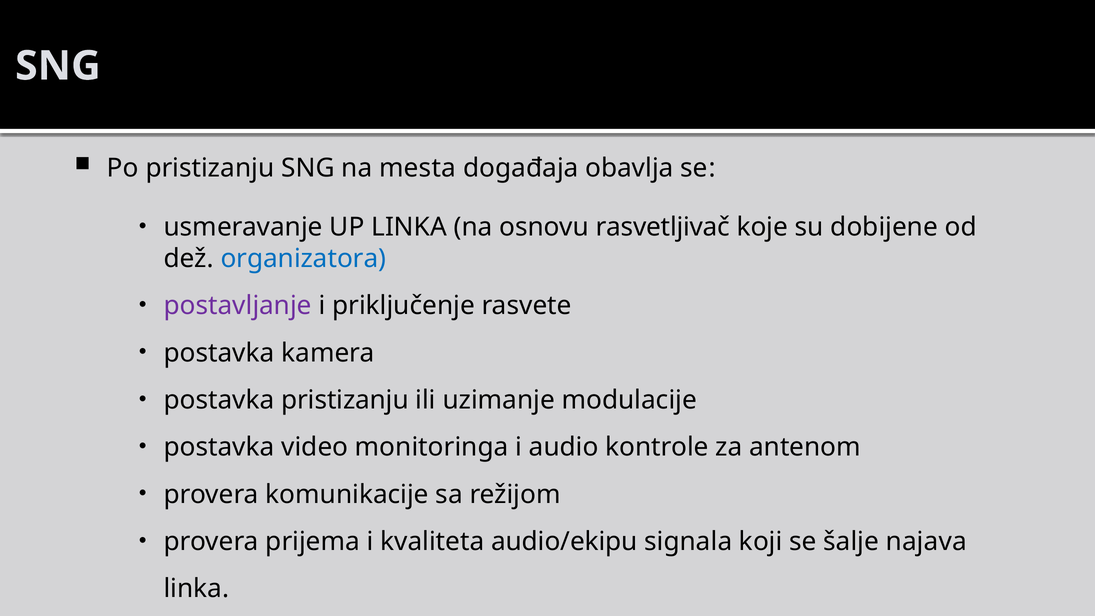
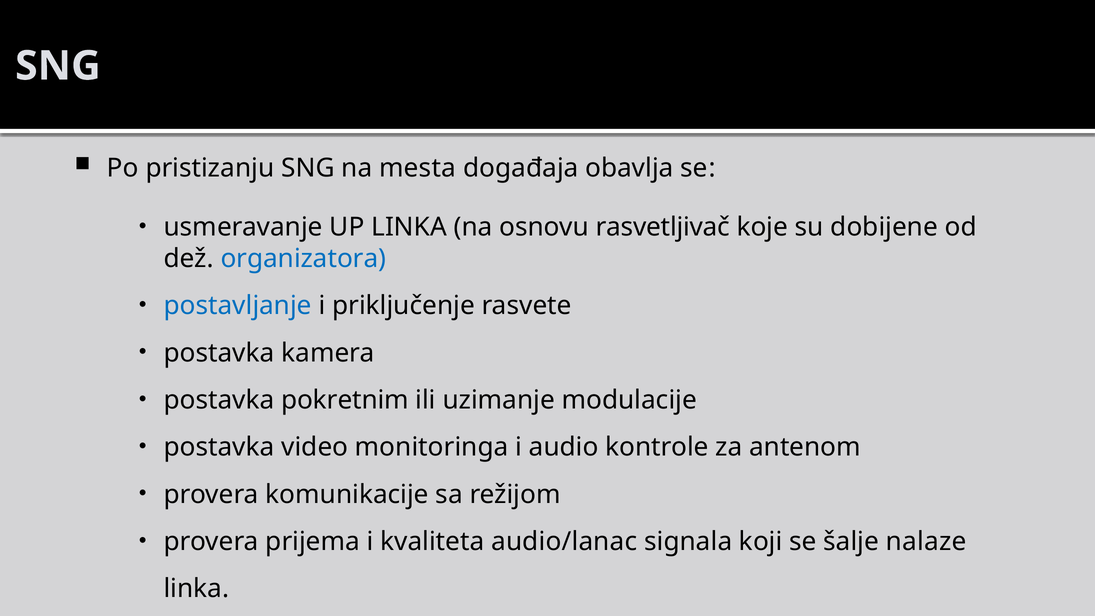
postavljanje colour: purple -> blue (238, 306)
postavka pristizanju: pristizanju -> pokretnim (345, 400)
audio/ekipu: audio/ekipu -> audio/lanac (564, 542)
najava: najava -> nalaze (926, 542)
